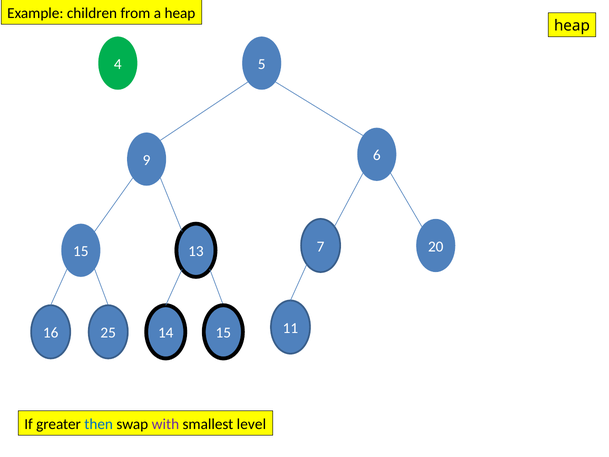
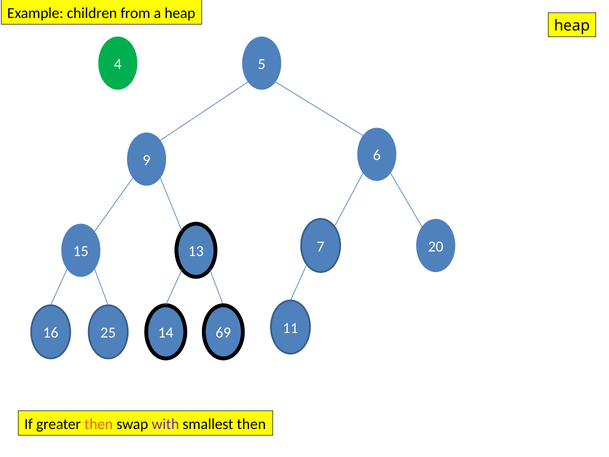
14 15: 15 -> 69 (223, 333)
then colour: blue -> orange (99, 424)
smallest level: level -> then (251, 424)
